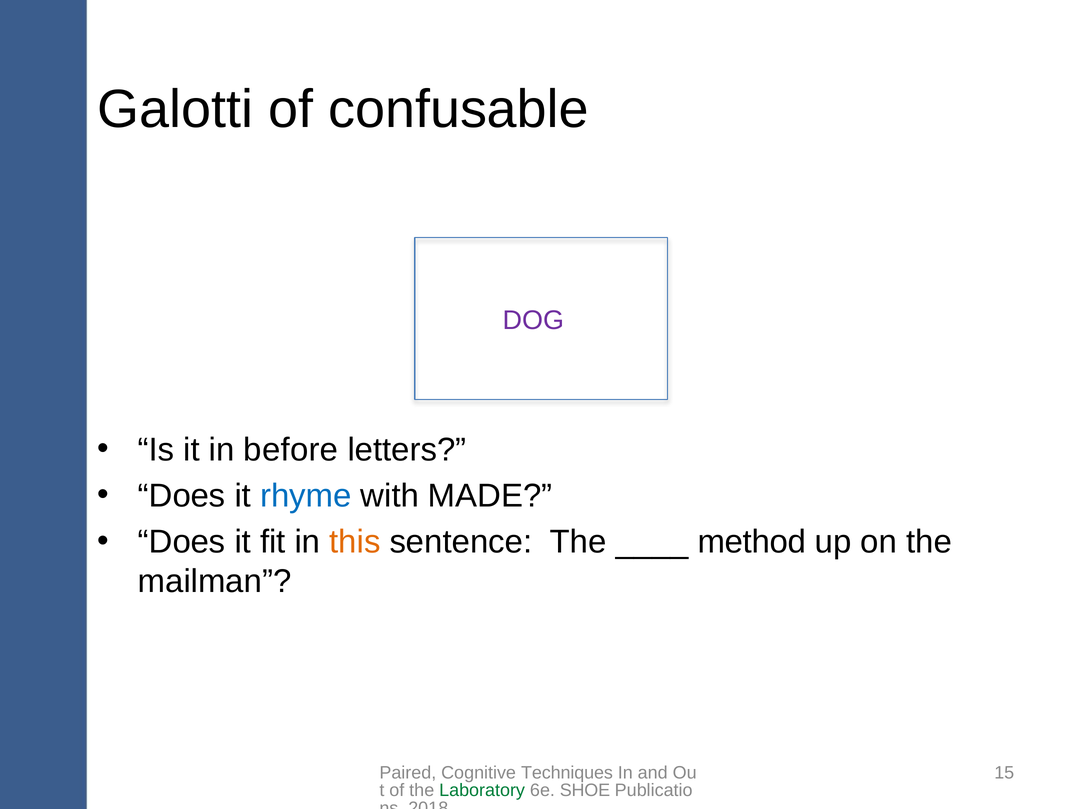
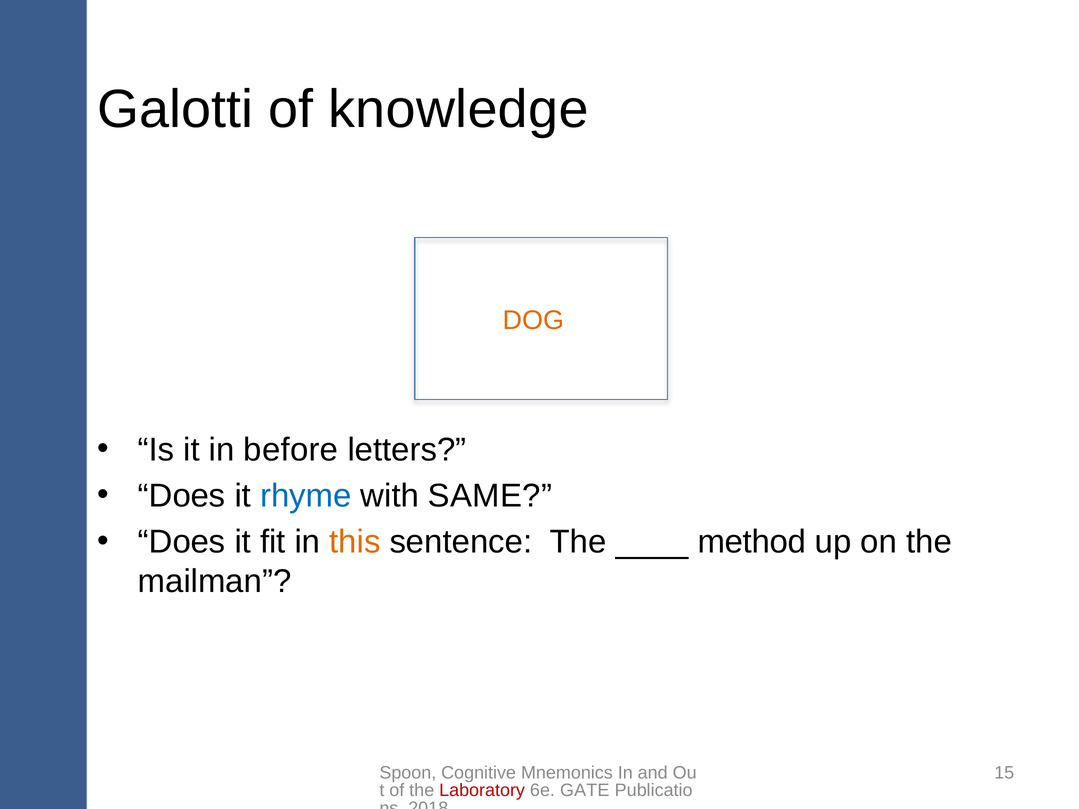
confusable: confusable -> knowledge (458, 110)
DOG colour: purple -> orange (534, 320)
MADE: MADE -> SAME (490, 496)
Paired: Paired -> Spoon (408, 773)
Techniques: Techniques -> Mnemonics (567, 773)
Laboratory colour: green -> red (482, 791)
SHOE: SHOE -> GATE (585, 791)
